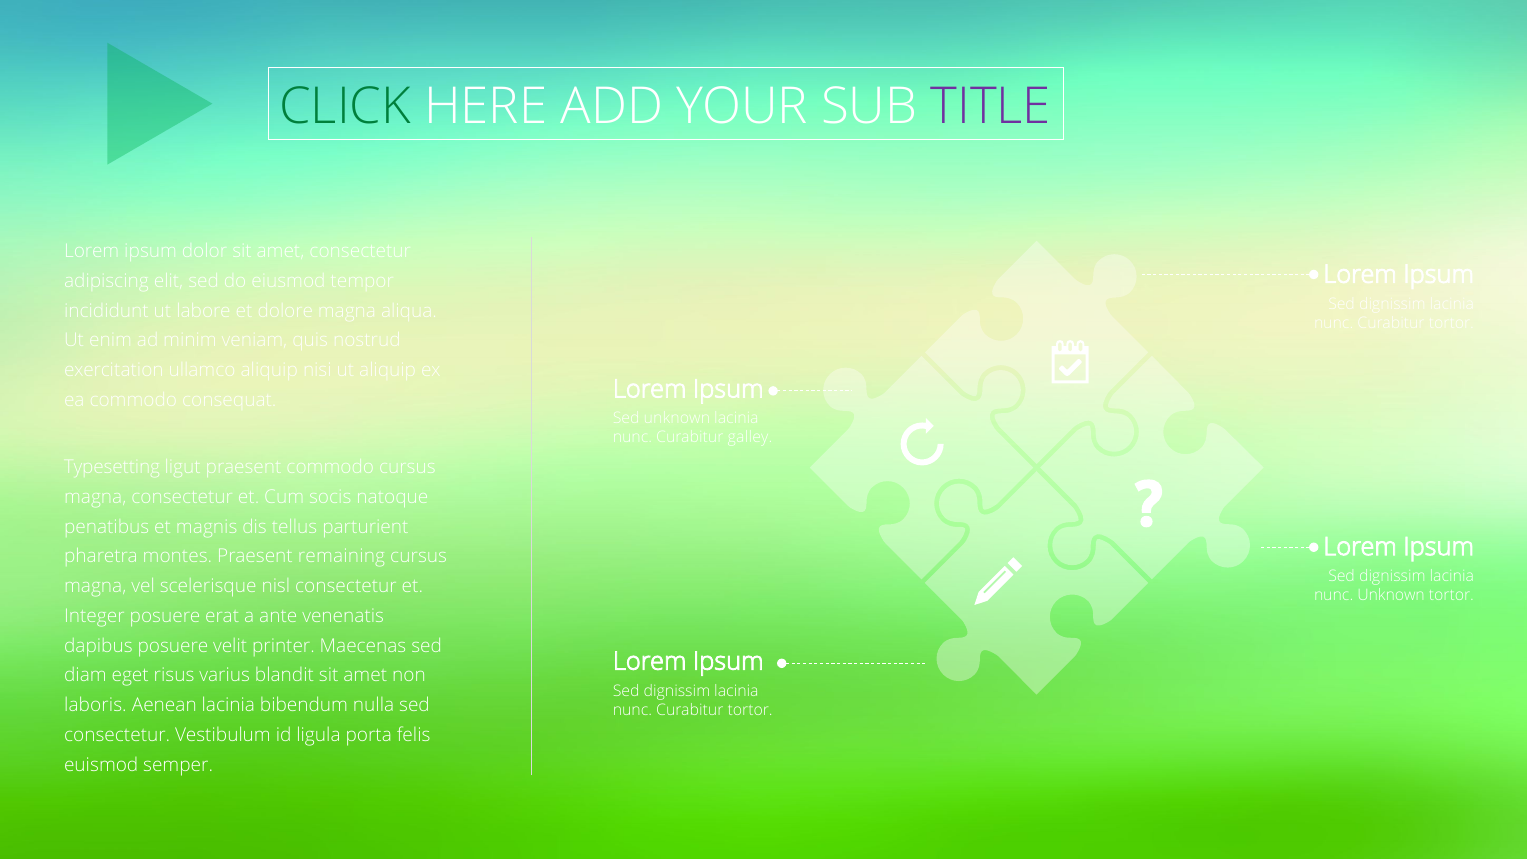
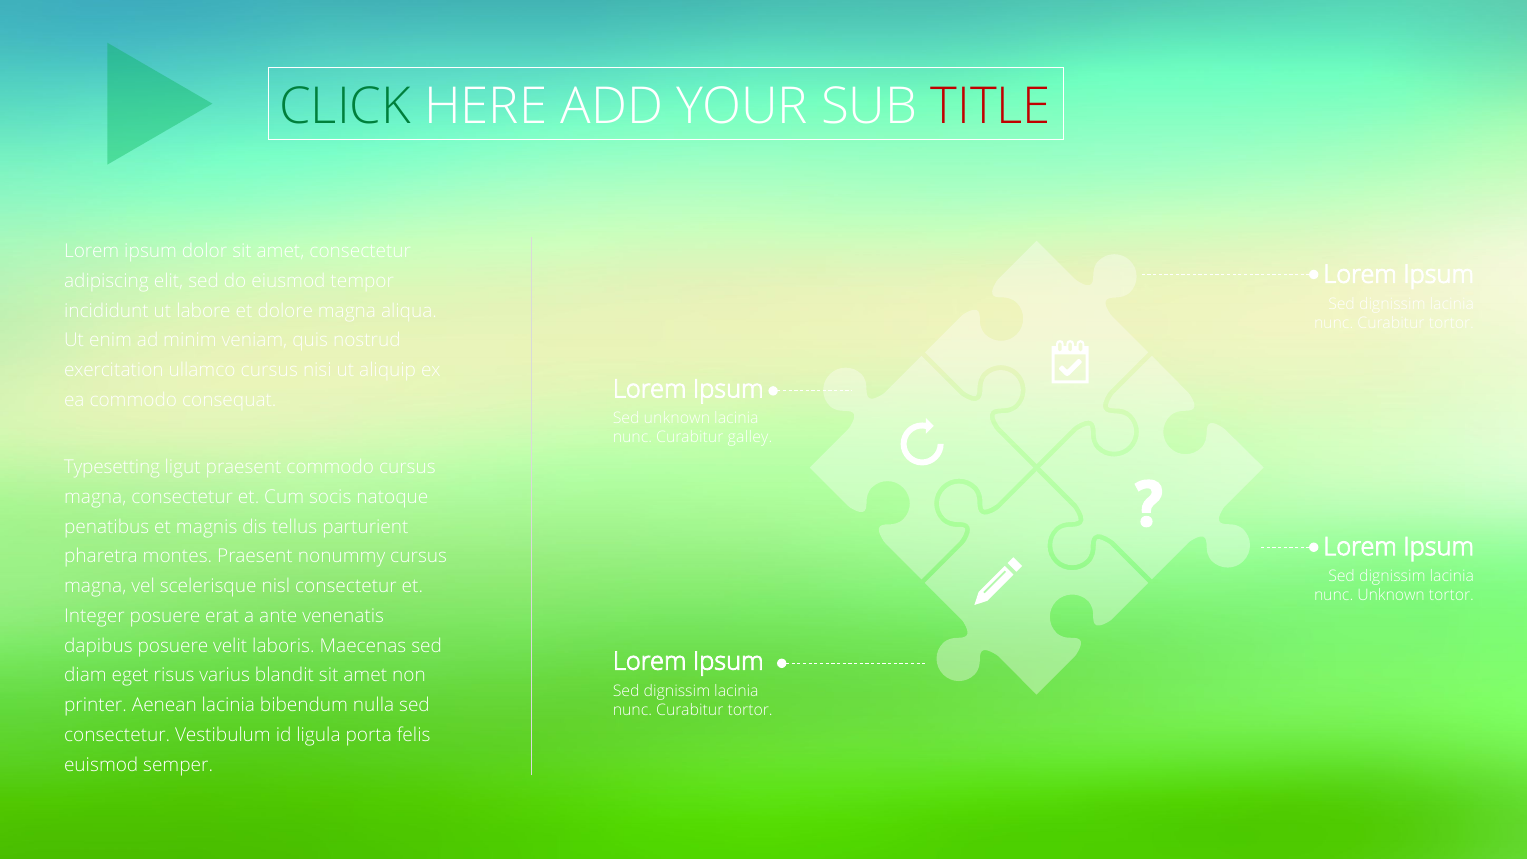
TITLE colour: purple -> red (991, 107)
ullamco aliquip: aliquip -> cursus (269, 370)
remaining: remaining -> nonummy (342, 556)
printer: printer -> laboris (283, 646)
laboris: laboris -> printer (96, 705)
